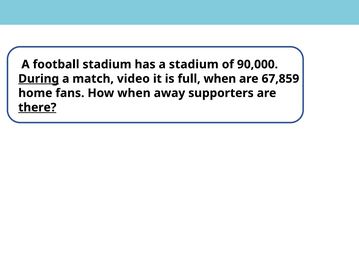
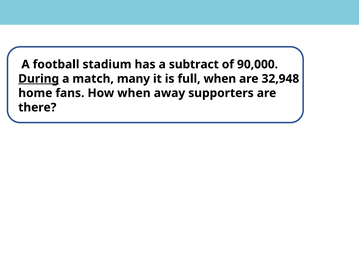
a stadium: stadium -> subtract (194, 64)
video: video -> many (133, 79)
67,859: 67,859 -> 32,948 (280, 79)
there underline: present -> none (37, 108)
